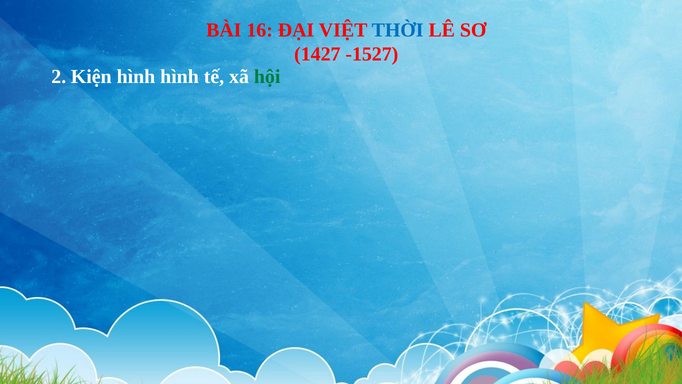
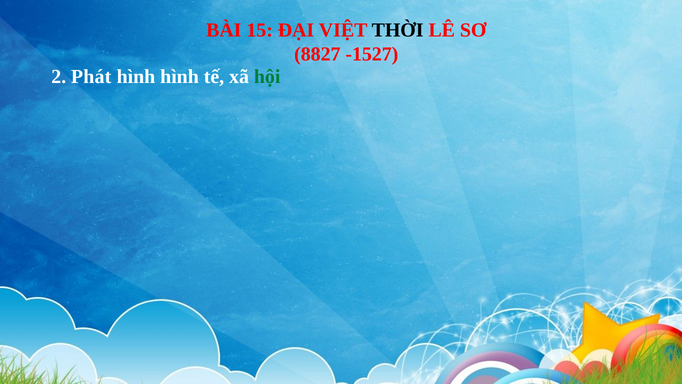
16: 16 -> 15 (260, 30)
THỜI colour: blue -> black (398, 30)
1427: 1427 -> 8827 (317, 54)
Kiện: Kiện -> Phát (91, 77)
